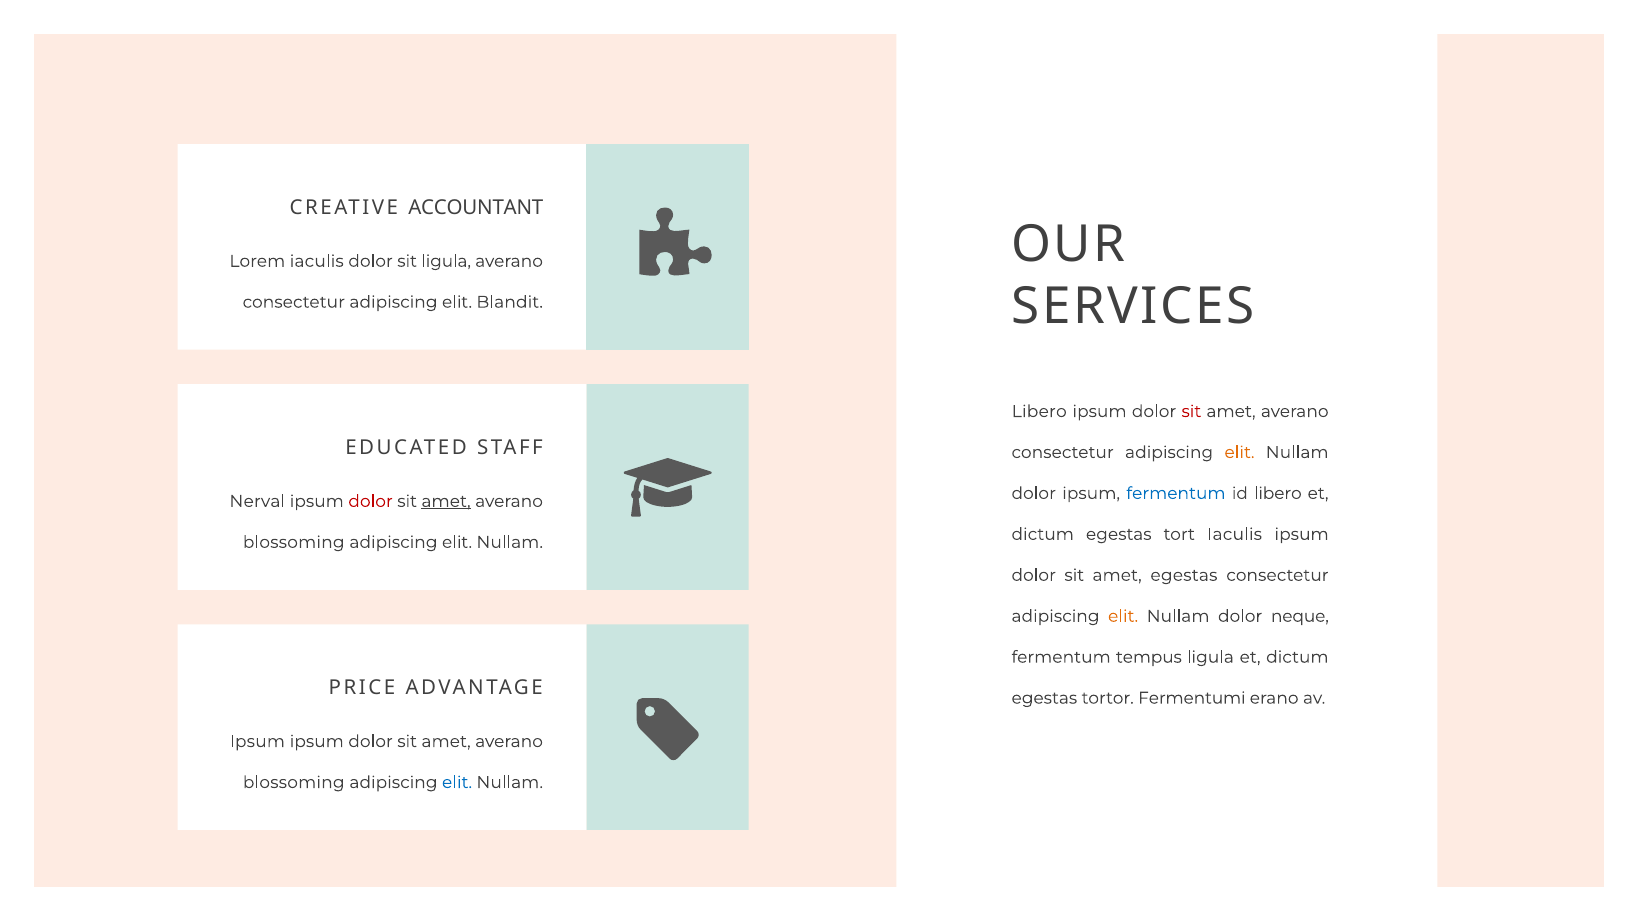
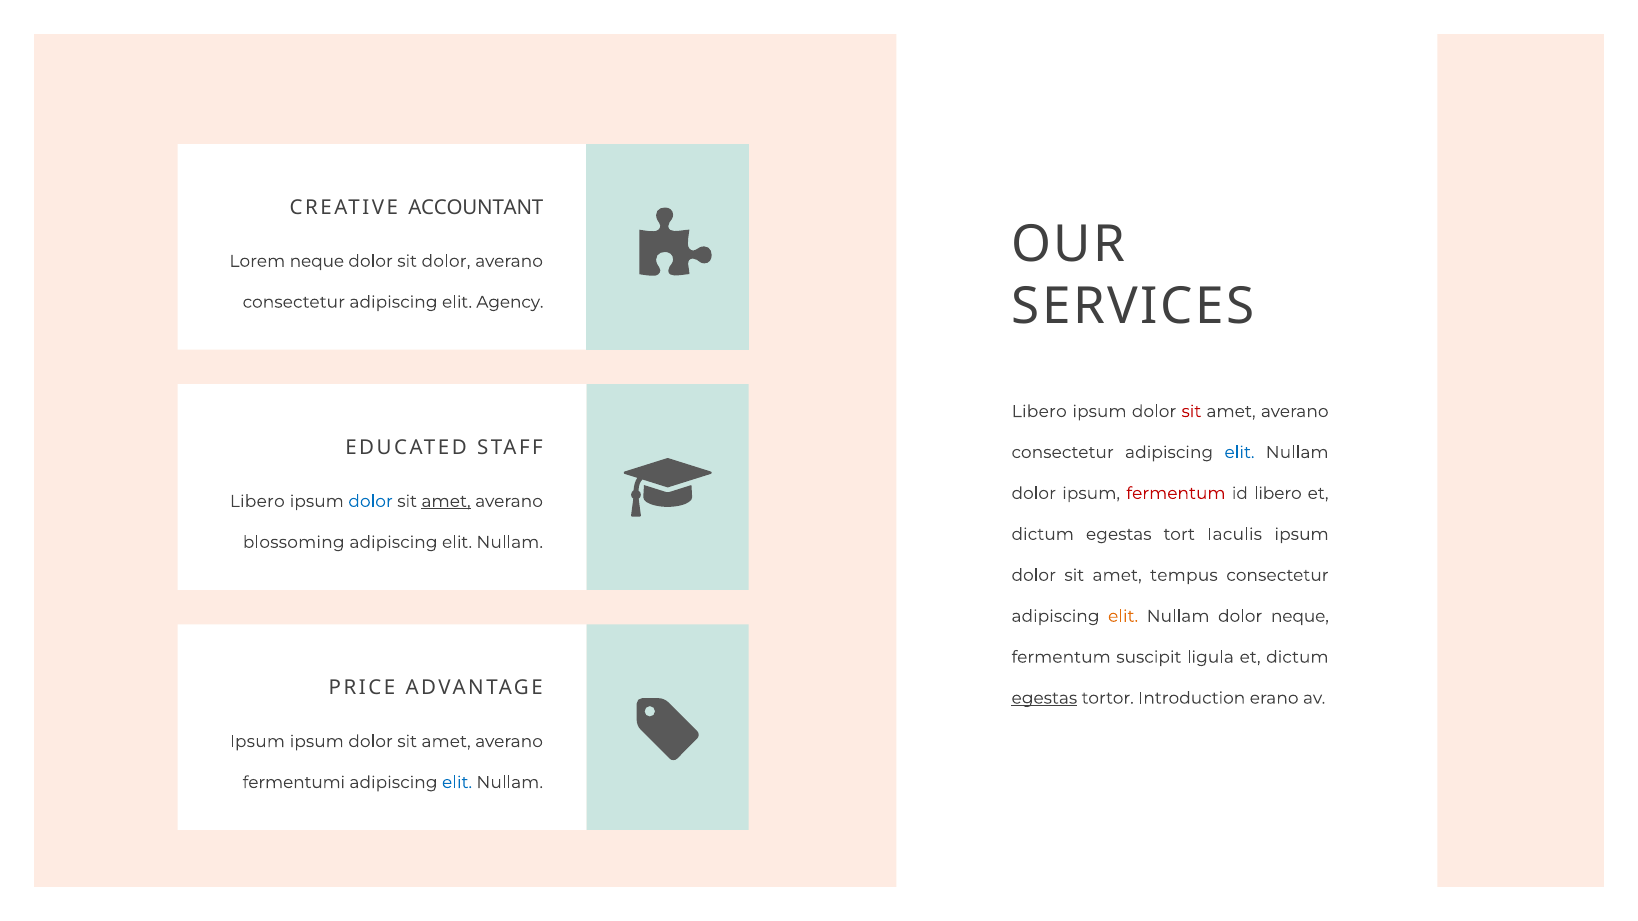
Lorem iaculis: iaculis -> neque (317, 261)
sit ligula: ligula -> dolor (446, 261)
Blandit: Blandit -> Agency (510, 302)
elit colour: orange -> blue (1239, 453)
fermentum colour: blue -> red (1176, 494)
Nerval: Nerval -> Libero (257, 501)
dolor colour: red -> blue (371, 501)
amet egestas: egestas -> tempus (1184, 575)
tempus: tempus -> suscipit (1149, 657)
egestas underline: none -> present (1044, 698)
Fermentumi: Fermentumi -> Introduction (1192, 698)
blossoming: blossoming -> fermentumi (294, 783)
